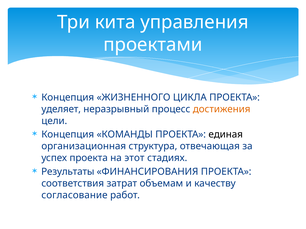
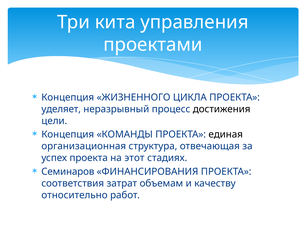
достижения colour: orange -> black (222, 109)
Результаты: Результаты -> Семинаров (68, 172)
согласование: согласование -> относительно (74, 195)
